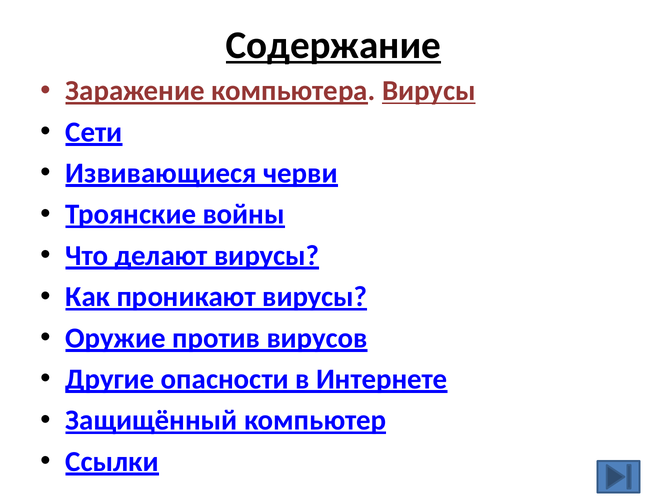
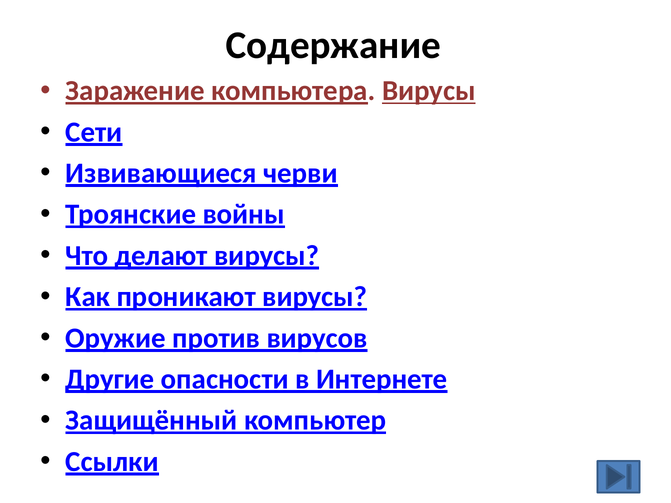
Содержание underline: present -> none (333, 45)
